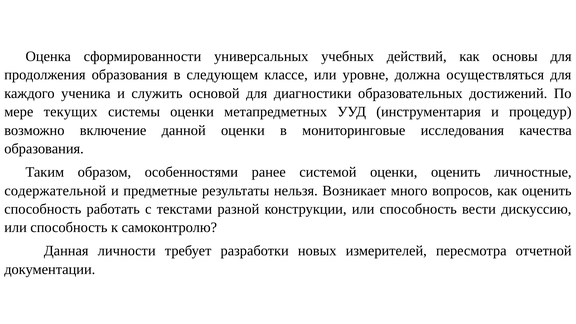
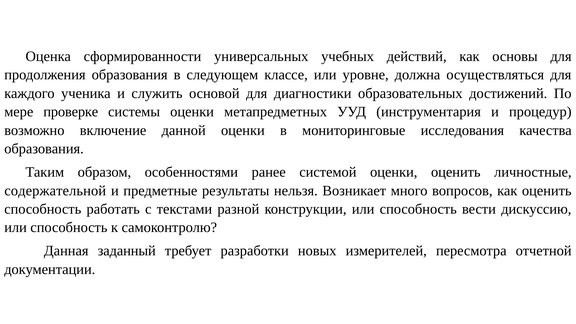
текущих: текущих -> проверке (71, 112)
личности: личности -> заданный (127, 251)
